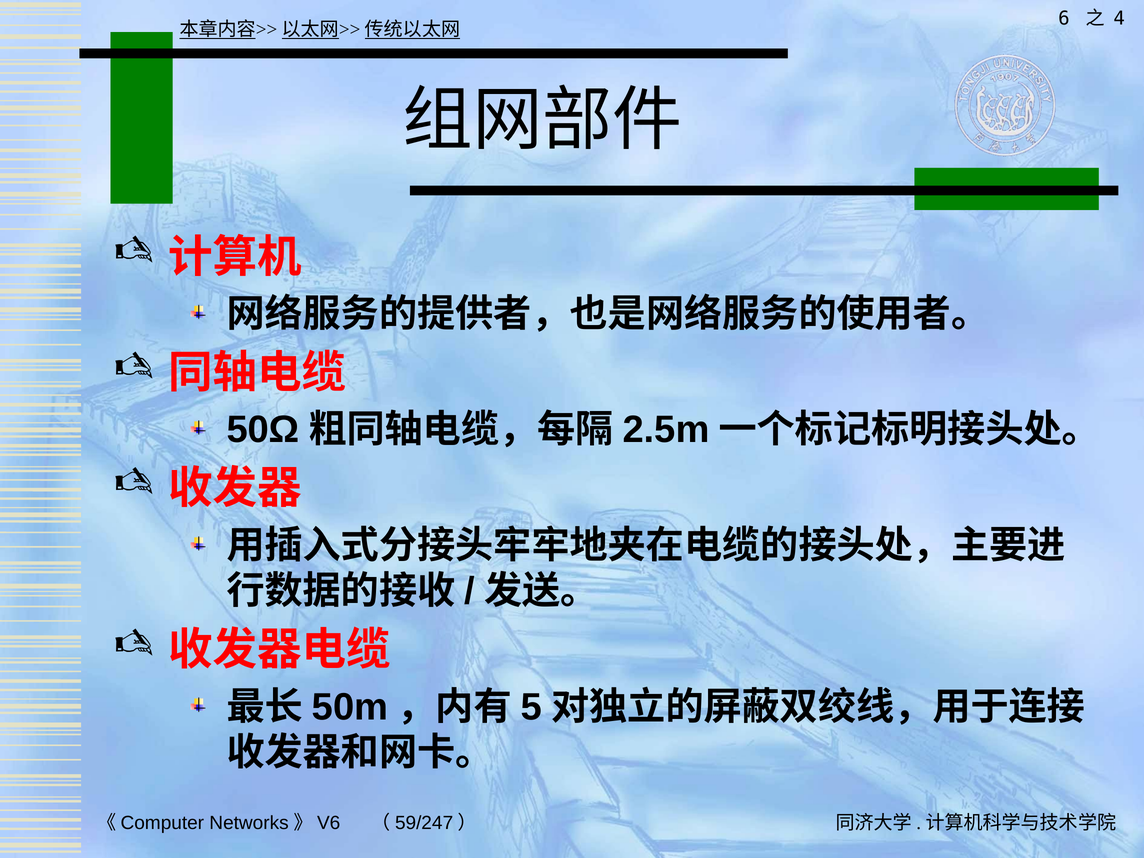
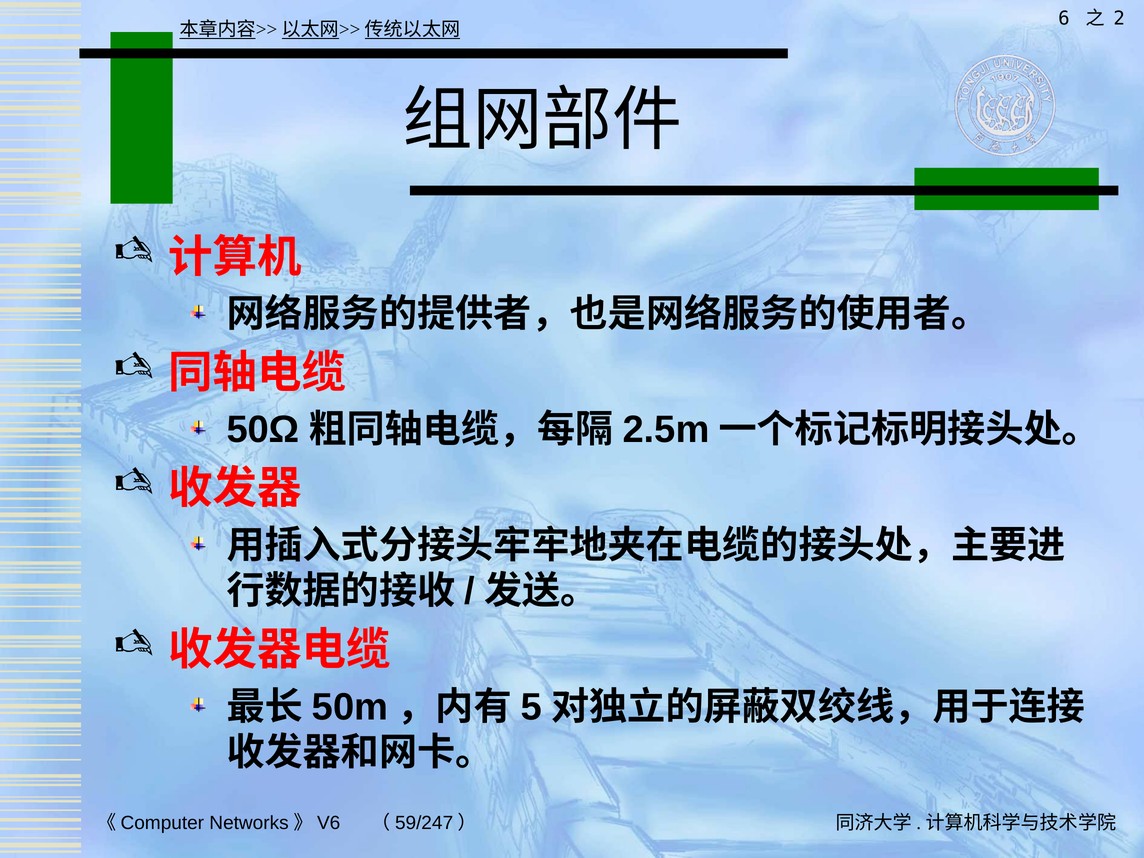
4: 4 -> 2 (1119, 19)
